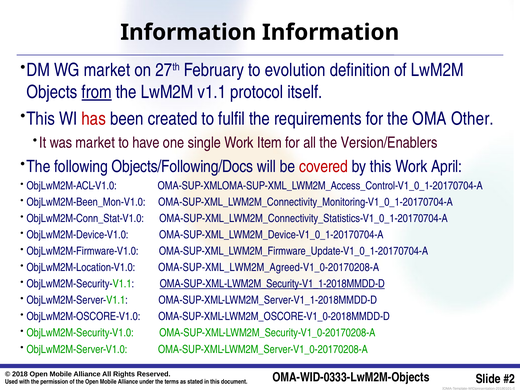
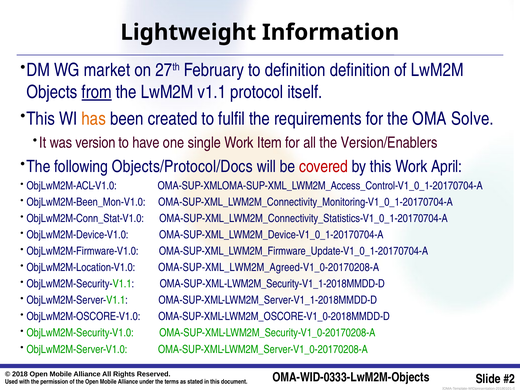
Information: Information -> Lightweight (188, 32)
to evolution: evolution -> definition (295, 70)
has colour: red -> orange (94, 119)
Other: Other -> Solve (472, 119)
was market: market -> version (95, 143)
Objects/Following/Docs: Objects/Following/Docs -> Objects/Protocol/Docs (182, 166)
OMA-SUP-XML-LWM2M_Security-V1_1-2018MMDD-D underline: present -> none (272, 284)
